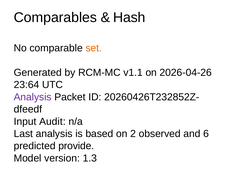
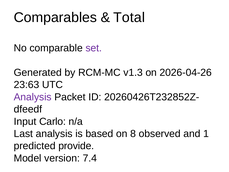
Hash: Hash -> Total (129, 17)
set colour: orange -> purple (94, 48)
v1.1: v1.1 -> v1.3 (133, 72)
23:64: 23:64 -> 23:63 (26, 85)
Audit: Audit -> Carlo (53, 121)
2: 2 -> 8 (133, 134)
6: 6 -> 1 (206, 134)
1.3: 1.3 -> 7.4 (90, 158)
